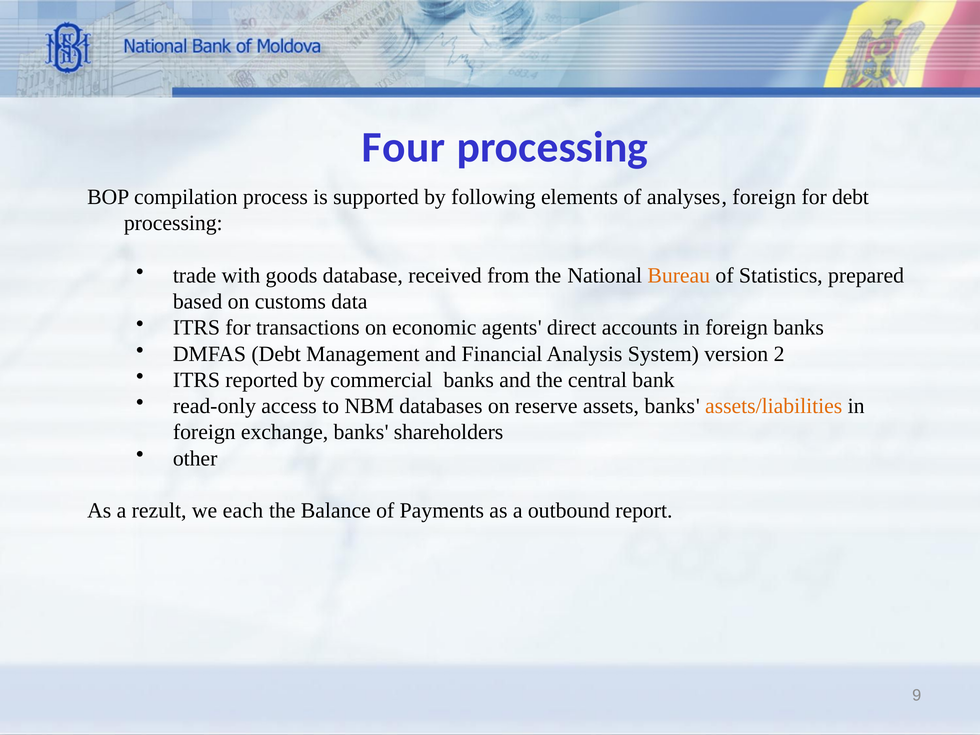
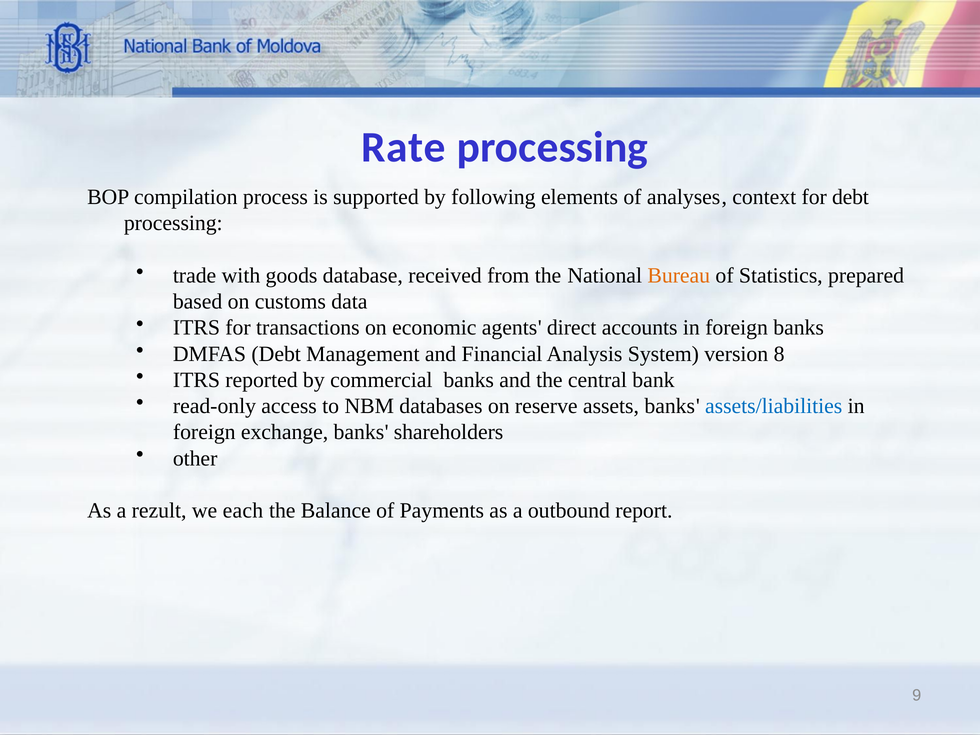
Four: Four -> Rate (404, 147)
analyses foreign: foreign -> context (764, 197)
2: 2 -> 8 (779, 354)
assets/liabilities colour: orange -> blue (774, 406)
